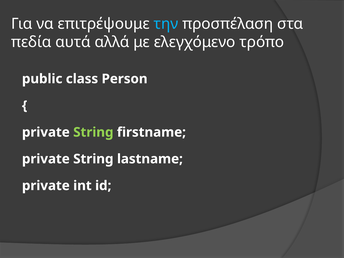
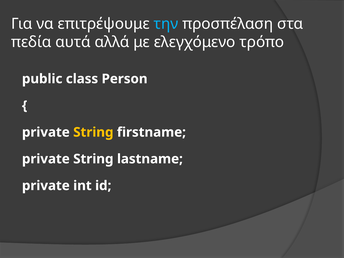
String colour: light green -> yellow (93, 132)
